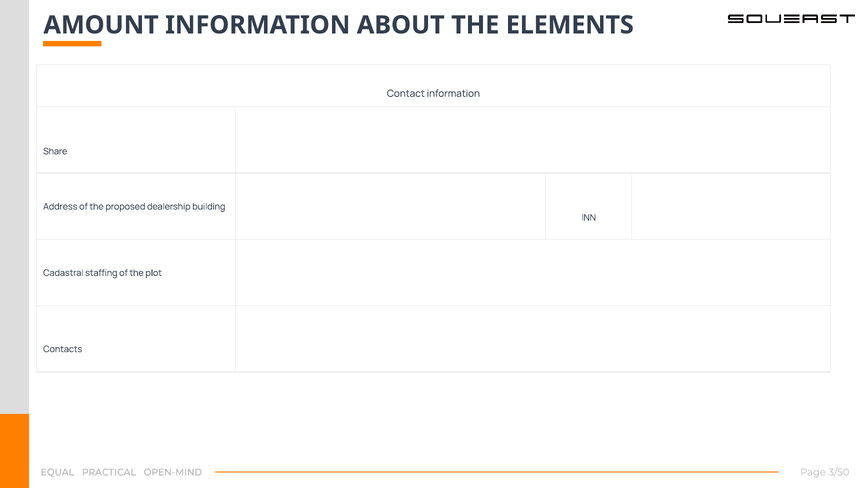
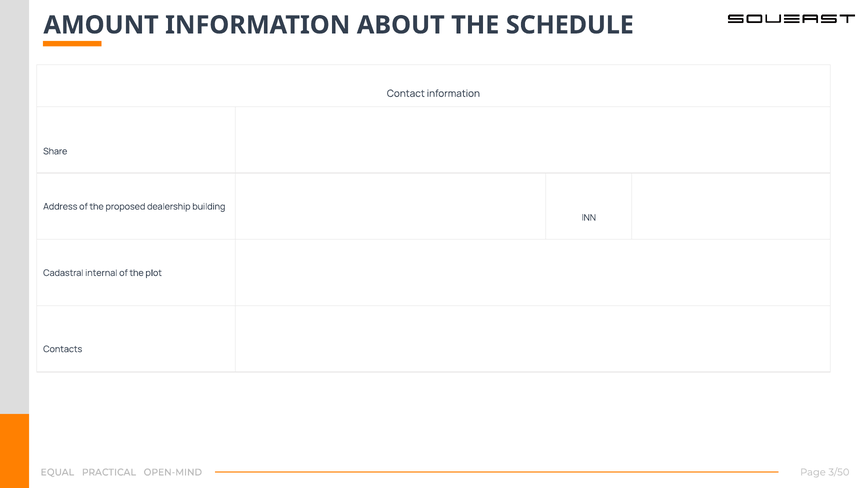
ELEMENTS: ELEMENTS -> SCHEDULE (570, 25)
staffing: staffing -> internal (101, 273)
